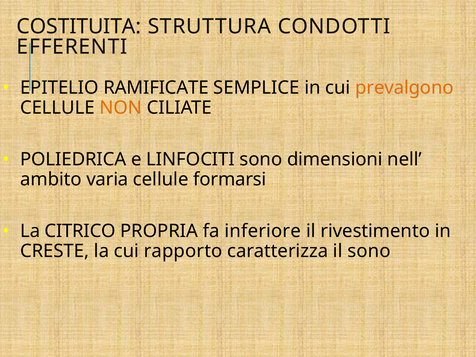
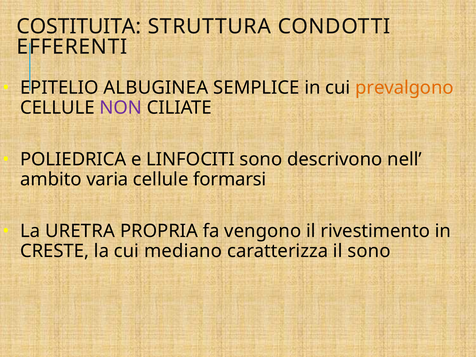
RAMIFICATE: RAMIFICATE -> ALBUGINEA (156, 88)
NON colour: orange -> purple (121, 108)
dimensioni: dimensioni -> descrivono (335, 159)
CITRICO: CITRICO -> URETRA (80, 231)
inferiore: inferiore -> vengono (263, 231)
rapporto: rapporto -> mediano (183, 251)
